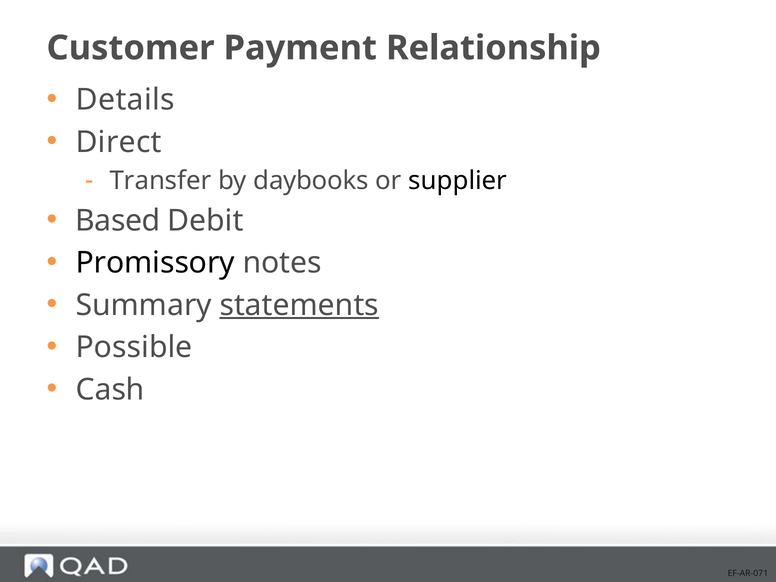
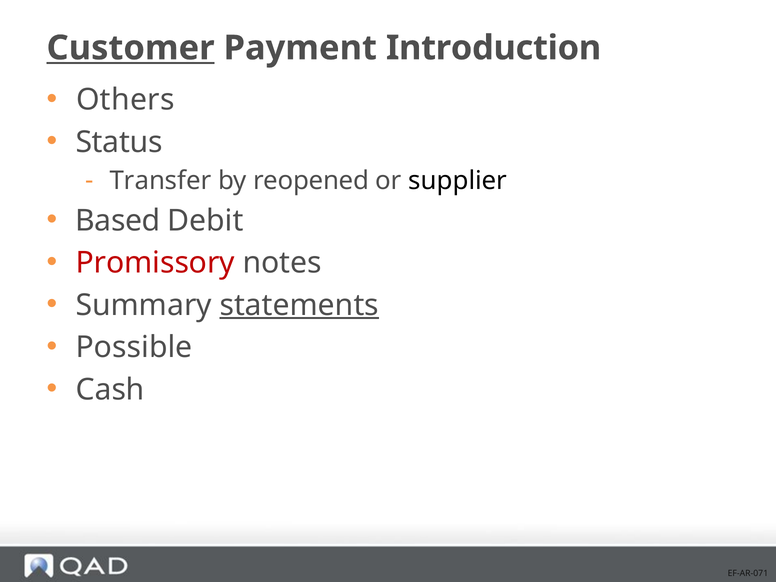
Customer underline: none -> present (131, 48)
Relationship: Relationship -> Introduction (494, 48)
Details: Details -> Others (125, 100)
Direct: Direct -> Status (119, 142)
daybooks: daybooks -> reopened (311, 181)
Promissory colour: black -> red (155, 263)
